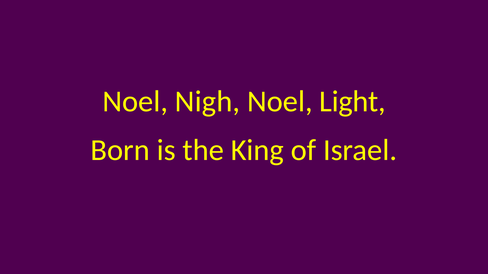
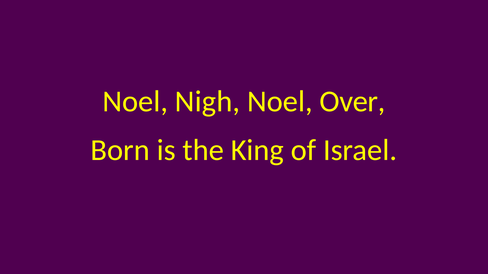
Light: Light -> Over (353, 102)
